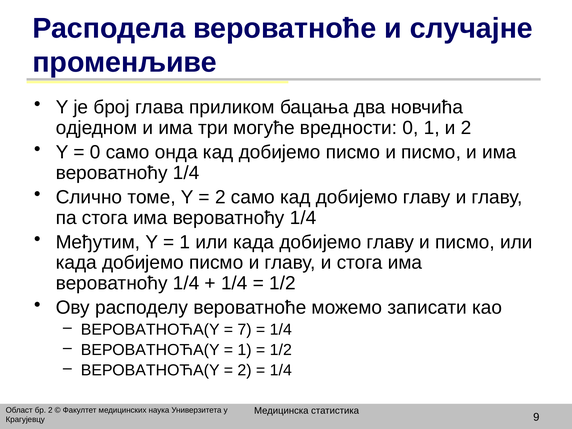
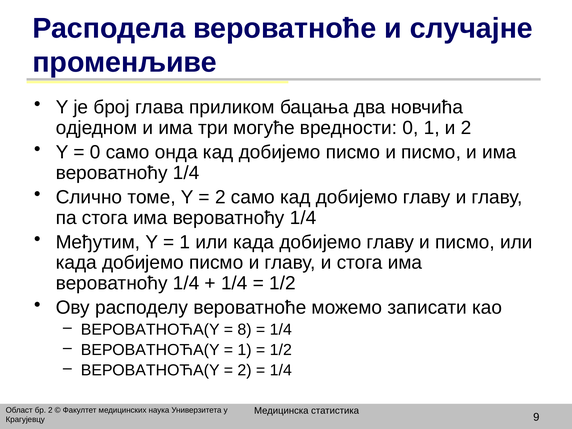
7: 7 -> 8 (244, 330)
